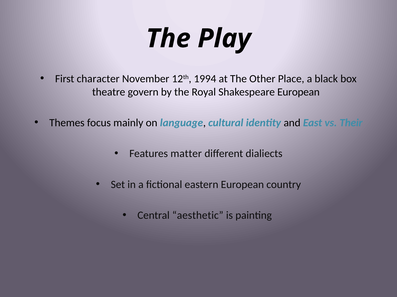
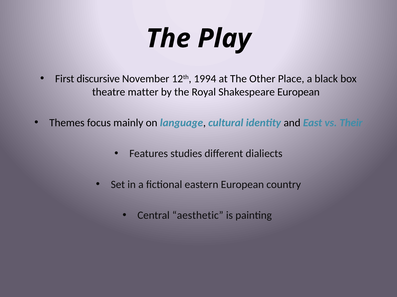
character: character -> discursive (98, 79)
govern: govern -> matter (143, 92)
matter: matter -> studies (186, 154)
